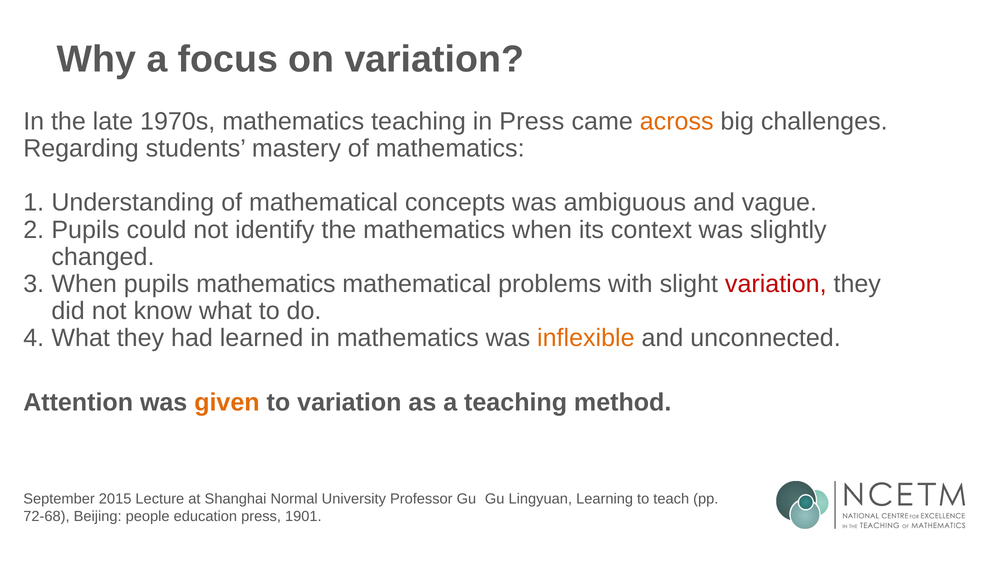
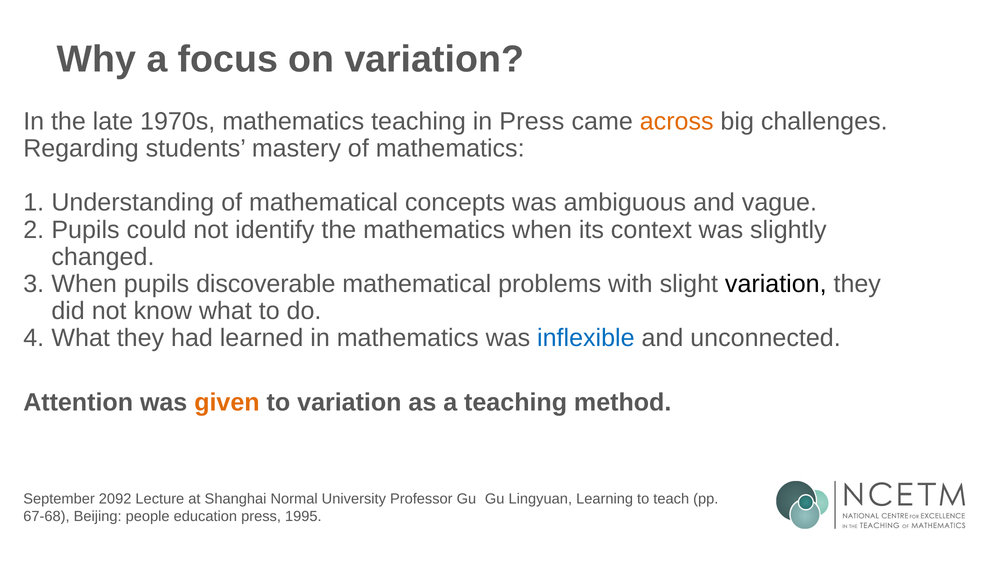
pupils mathematics: mathematics -> discoverable (266, 284)
variation colour: red -> black (776, 284)
inflexible colour: orange -> blue (586, 338)
2015: 2015 -> 2092 (115, 499)
72-68: 72-68 -> 67-68 (46, 516)
1901: 1901 -> 1995 (303, 516)
